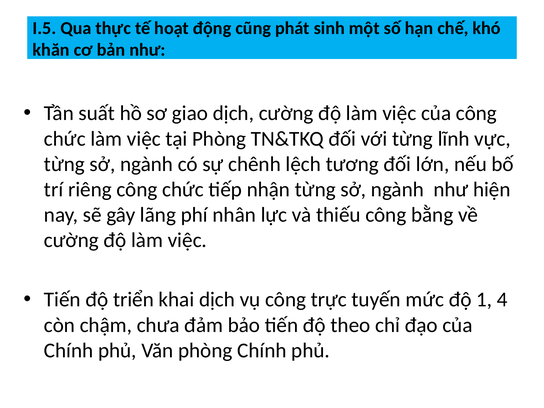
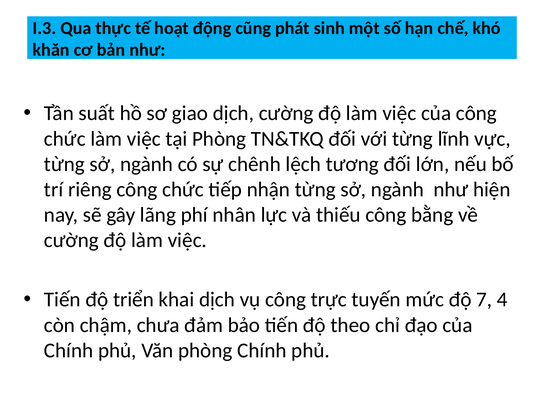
I.5: I.5 -> I.3 (44, 28)
1: 1 -> 7 (484, 300)
